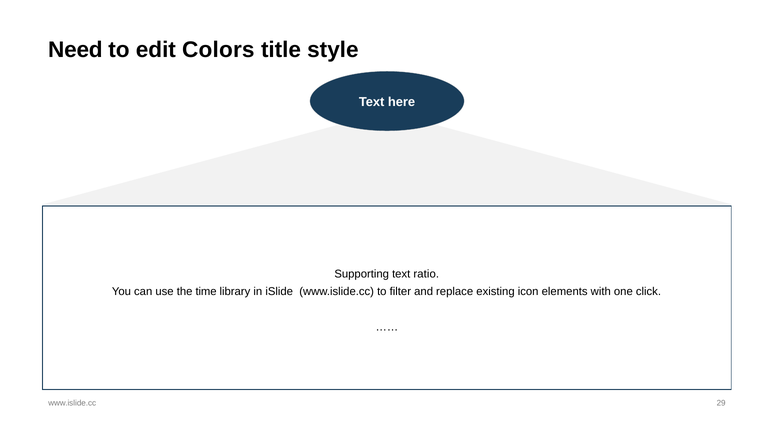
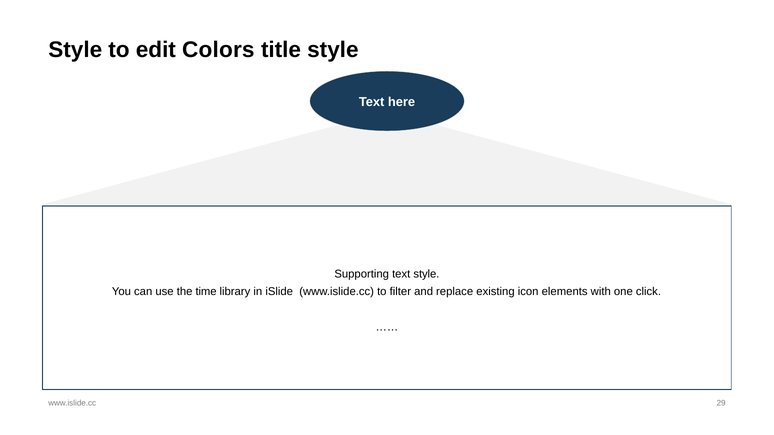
Need: Need -> Style (75, 50)
text ratio: ratio -> style (426, 274)
